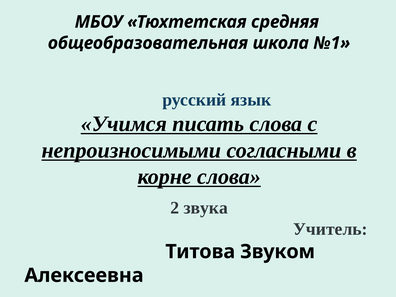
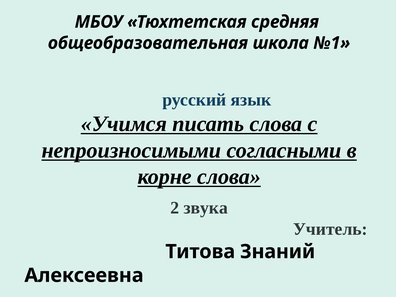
Звуком: Звуком -> Знаний (278, 252)
